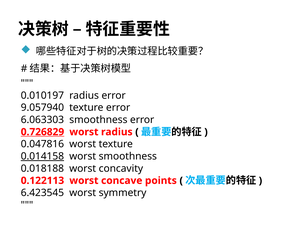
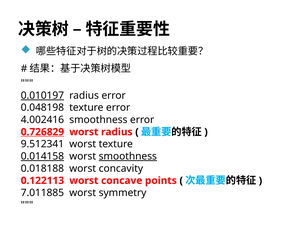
0.010197 underline: none -> present (42, 95)
9.057940: 9.057940 -> 0.048198 (42, 108)
6.063303: 6.063303 -> 4.002416 (42, 120)
0.047816: 0.047816 -> 9.512341 (42, 144)
smoothness underline: none -> present (128, 156)
6.423545: 6.423545 -> 7.011885 (42, 193)
